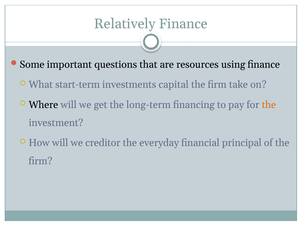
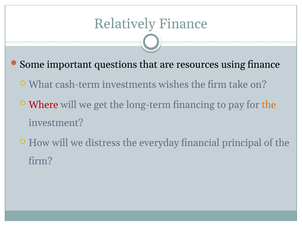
start-term: start-term -> cash-term (78, 85)
capital: capital -> wishes (174, 85)
Where colour: black -> red (43, 105)
creditor: creditor -> distress (103, 143)
